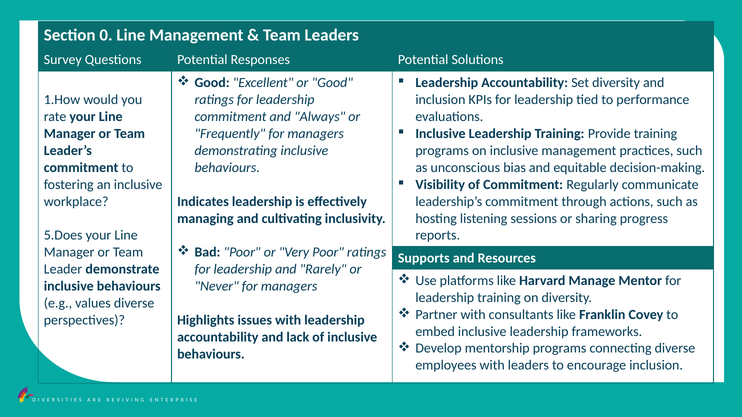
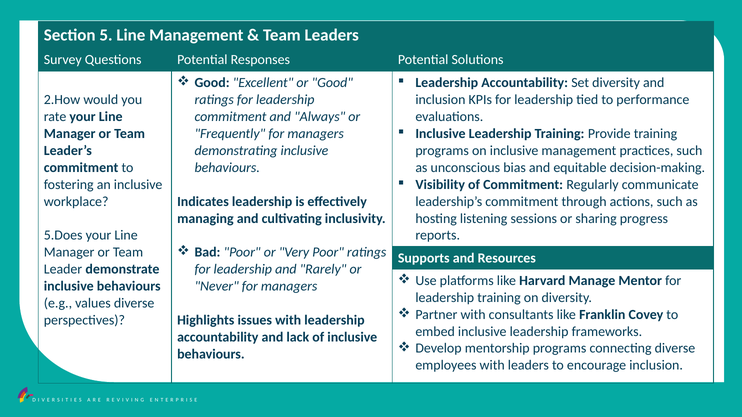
0: 0 -> 5 (106, 35)
1.How: 1.How -> 2.How (62, 100)
